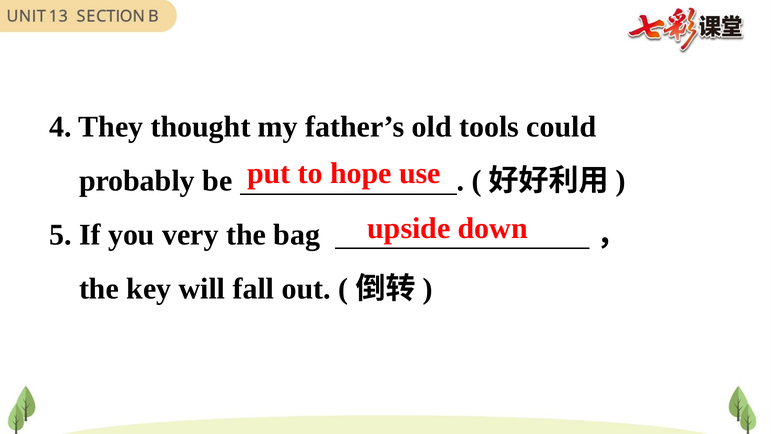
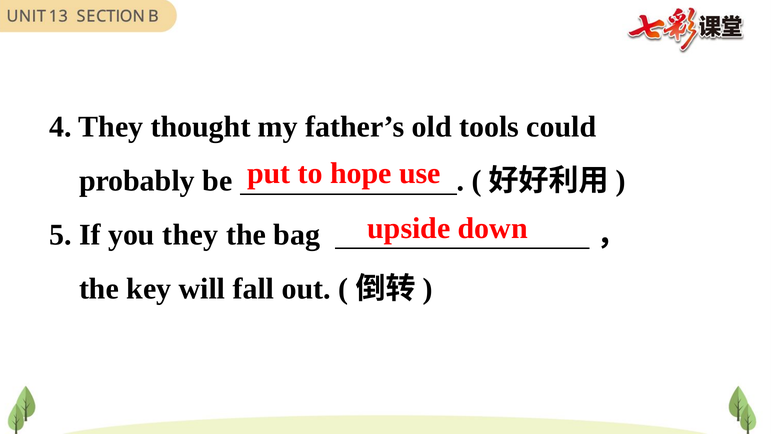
you very: very -> they (190, 235)
